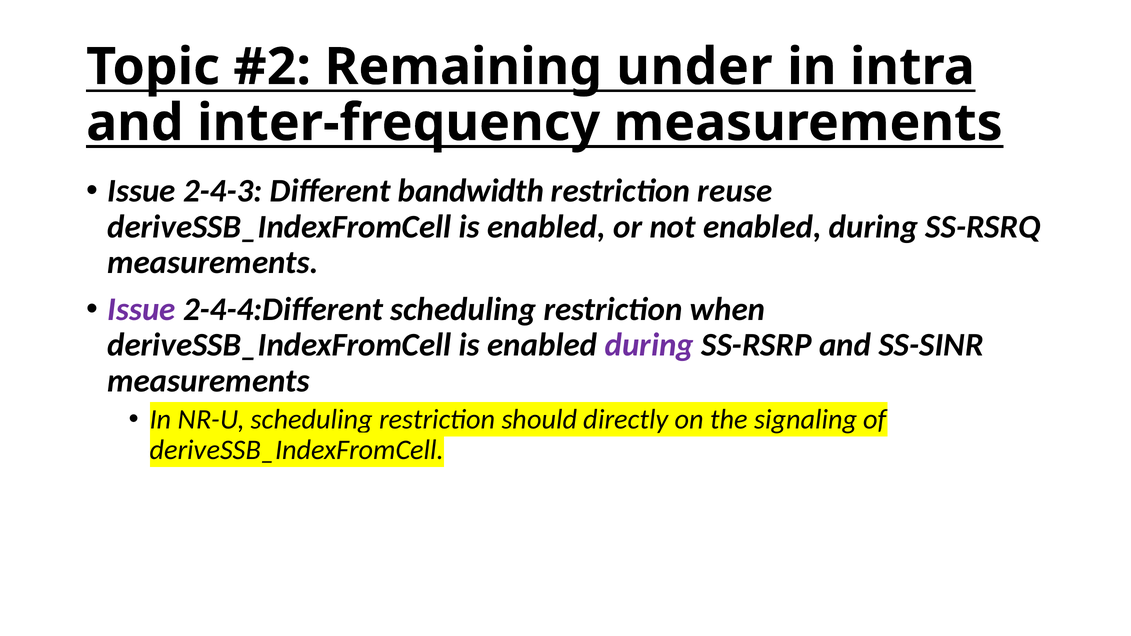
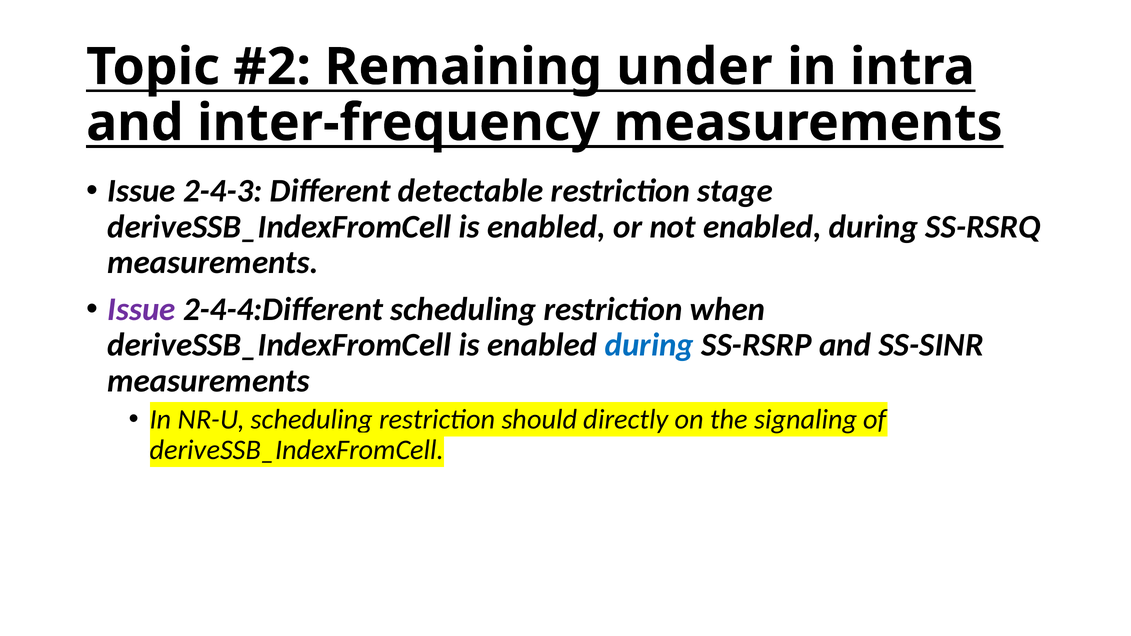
bandwidth: bandwidth -> detectable (471, 191)
reuse: reuse -> stage (735, 191)
during colour: purple -> blue (649, 345)
